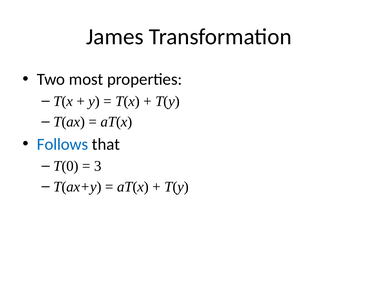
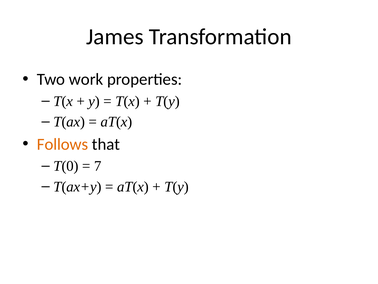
most: most -> work (86, 79)
Follows colour: blue -> orange (63, 144)
3: 3 -> 7 (98, 166)
